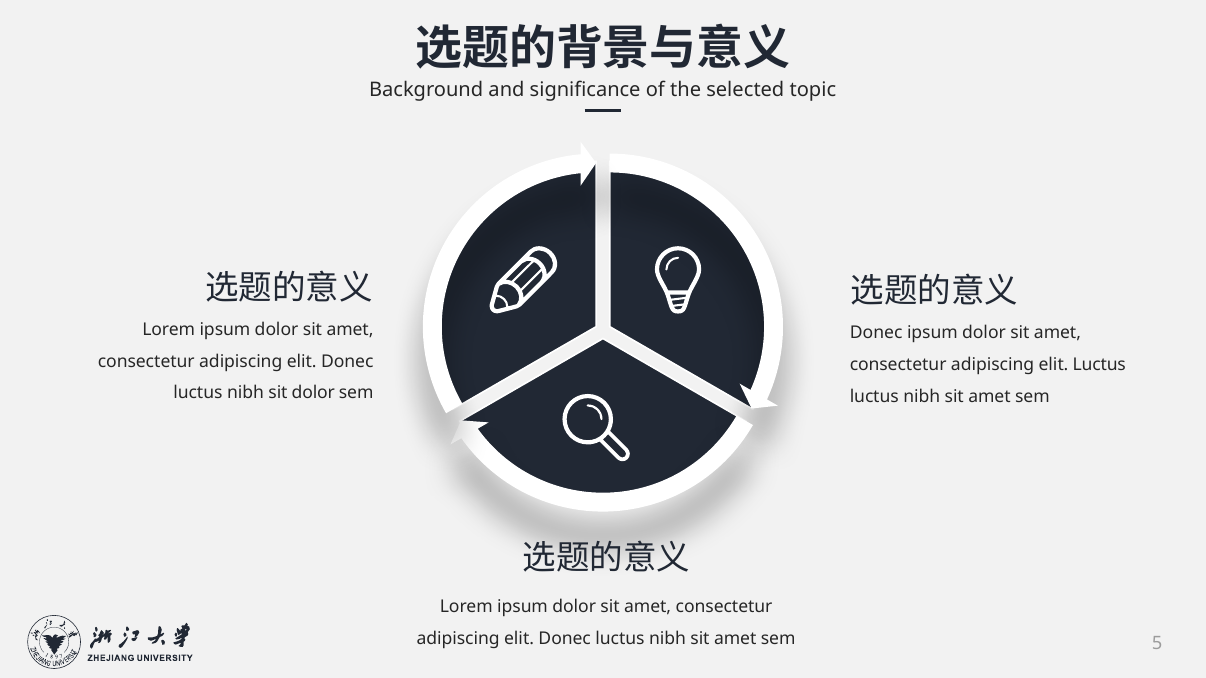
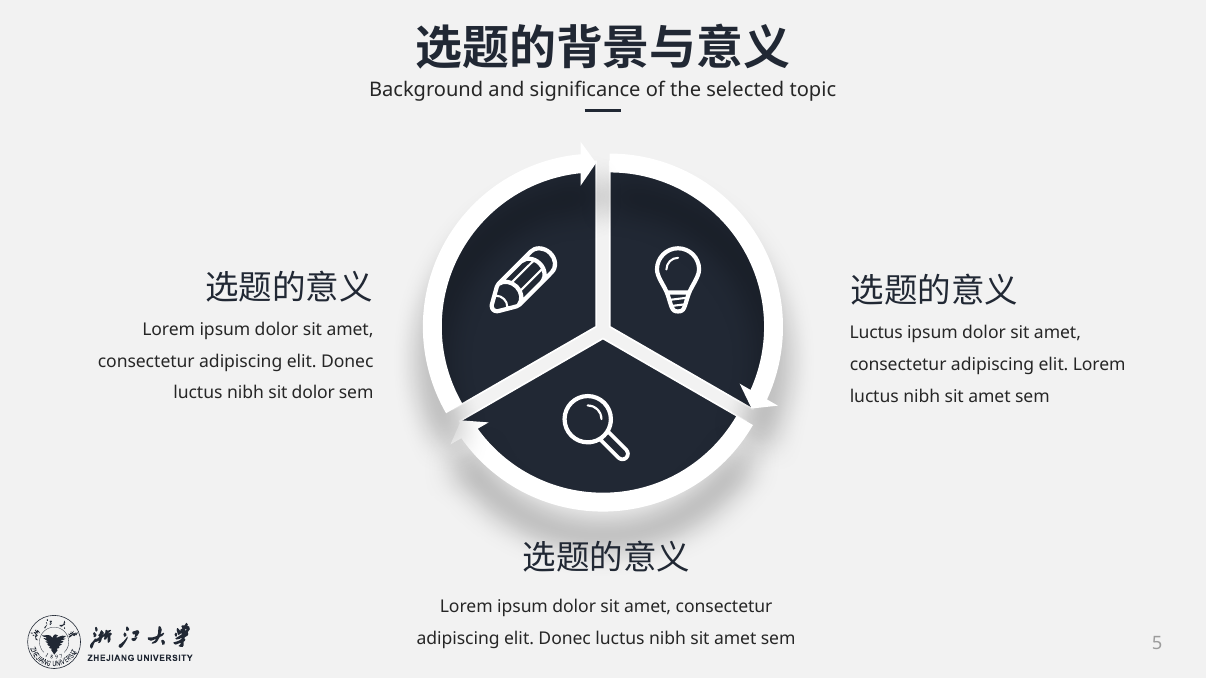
Donec: Donec -> Luctus (876, 333)
elit Luctus: Luctus -> Lorem (1099, 365)
